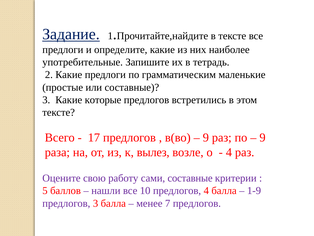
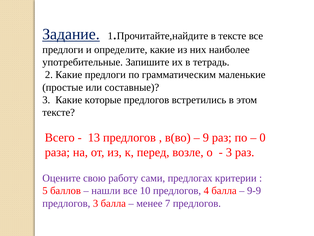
17: 17 -> 13 (94, 137)
9: 9 -> 0 (262, 137)
вылез: вылез -> перед (153, 152)
4: 4 -> 3 (229, 152)
сами составные: составные -> предлогах (190, 178)
1-9: 1-9 -> 9-9 (254, 190)
